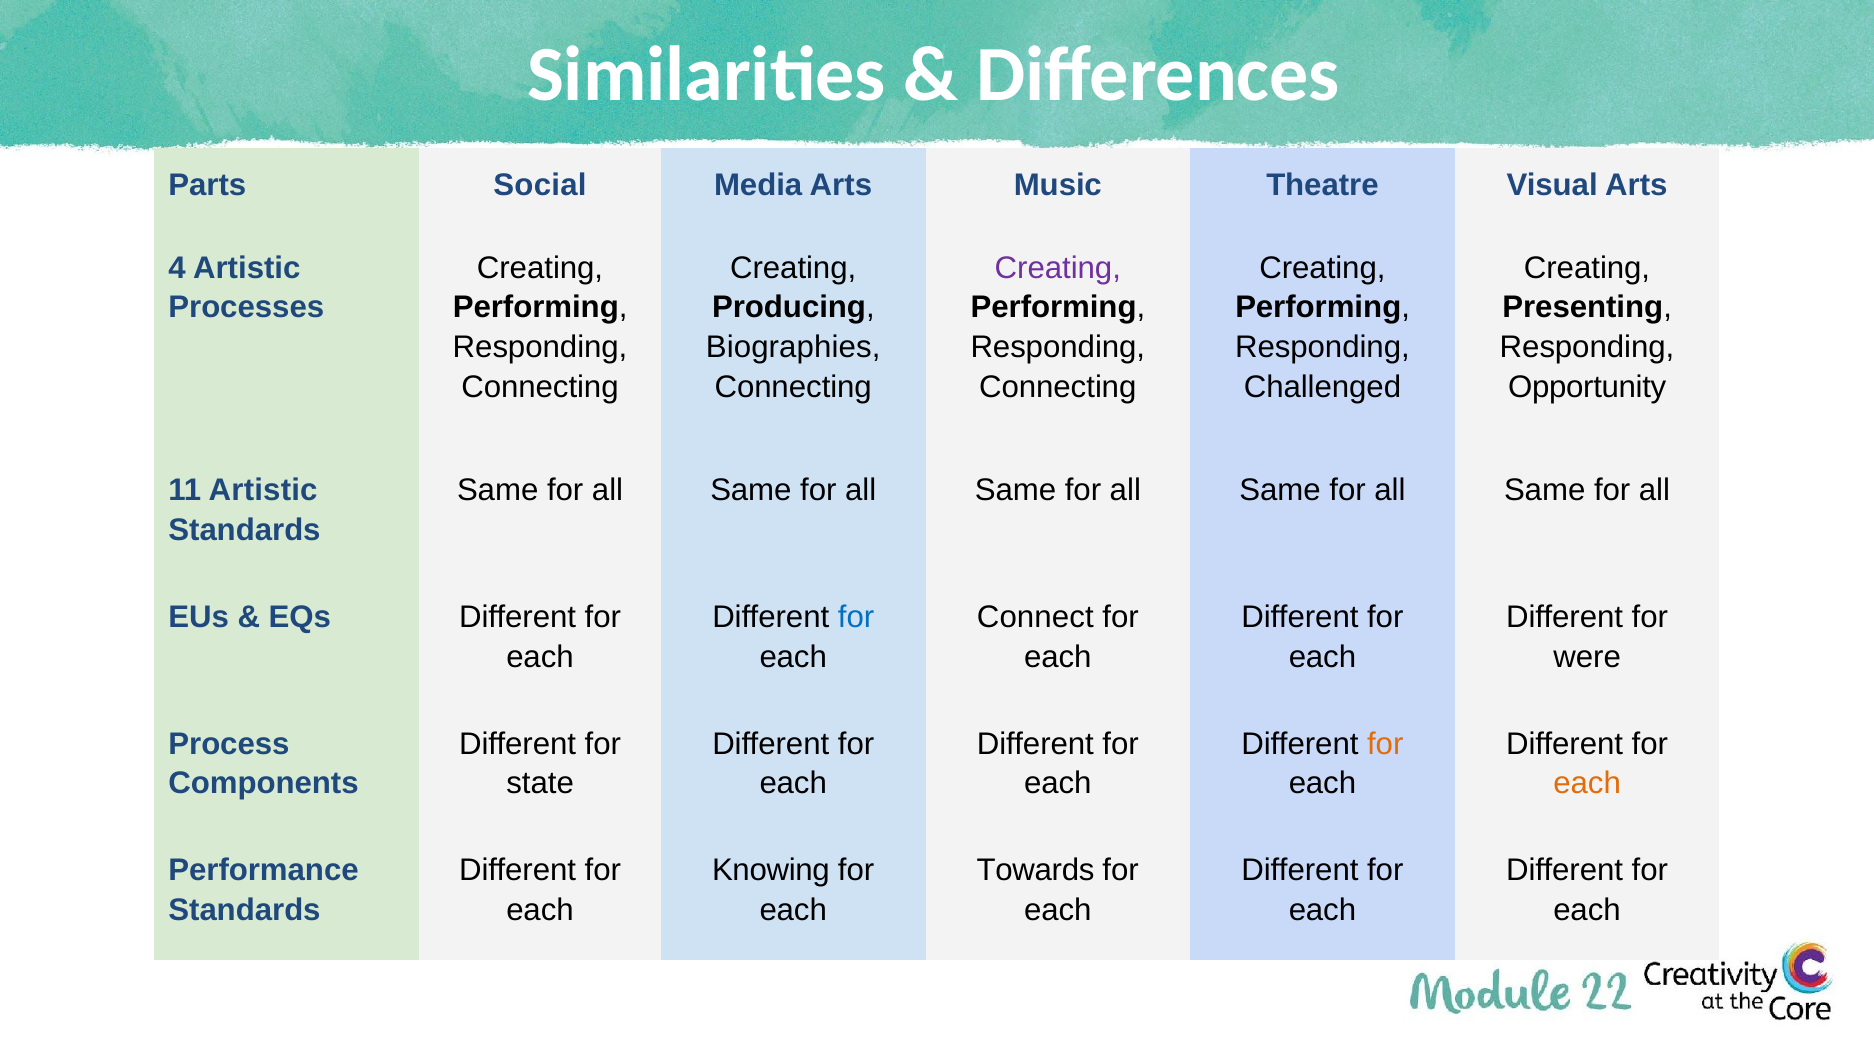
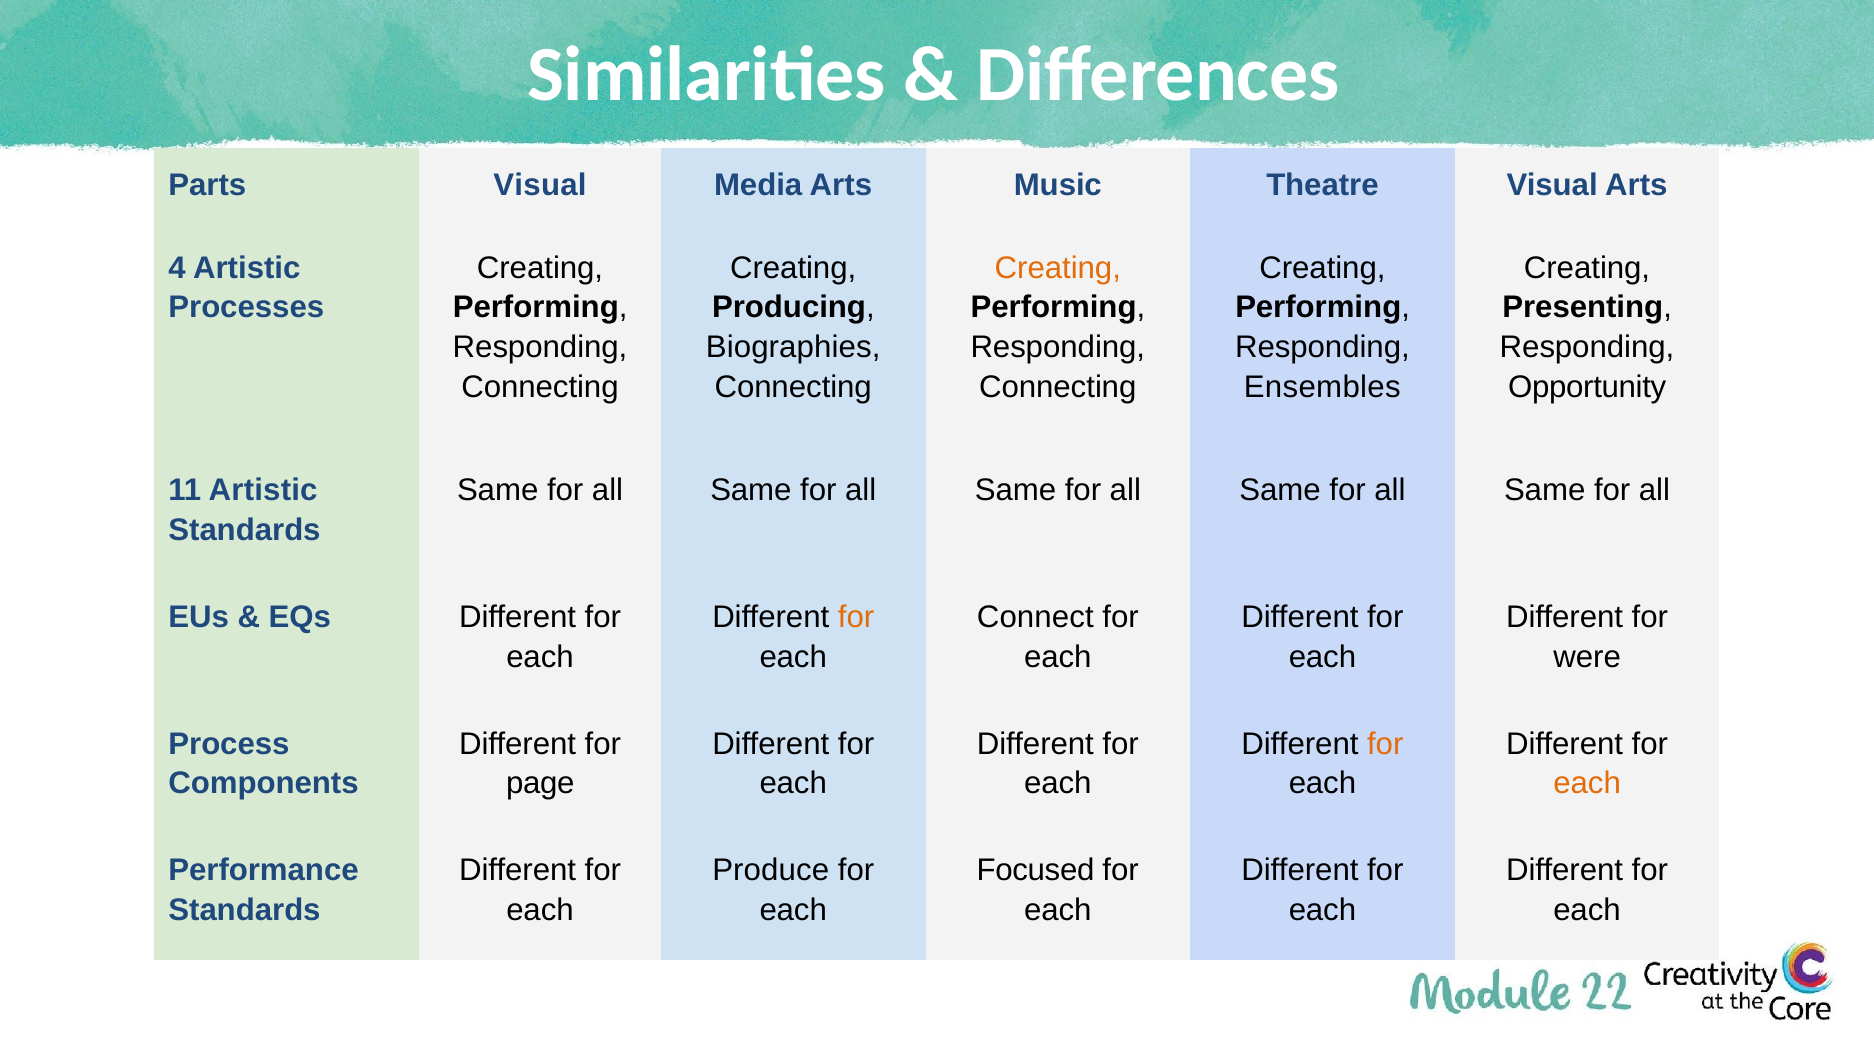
Parts Social: Social -> Visual (540, 185)
Creating colour: purple -> orange (1058, 268)
Challenged: Challenged -> Ensembles (1322, 387)
for colour: blue -> orange (856, 617)
state: state -> page (540, 784)
Knowing: Knowing -> Produce (771, 870)
Towards: Towards -> Focused (1036, 870)
